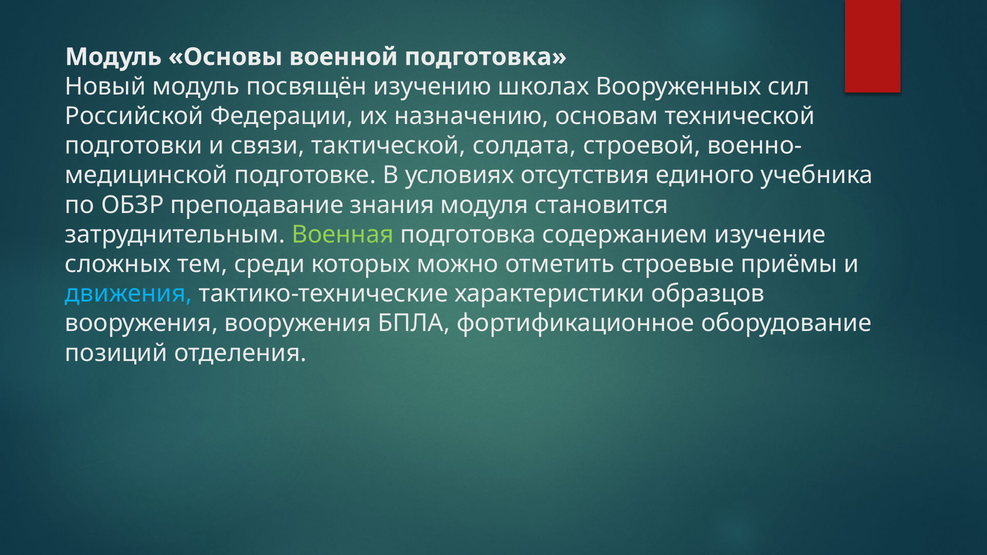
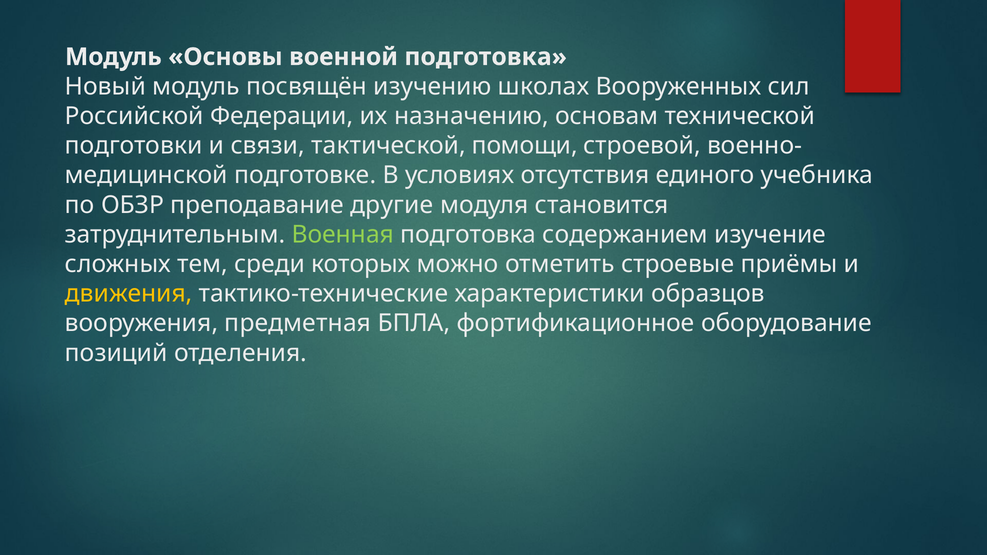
солдата: солдата -> помощи (525, 146)
знания: знания -> другие (392, 205)
движения colour: light blue -> yellow (129, 294)
вооружения вооружения: вооружения -> предметная (298, 323)
